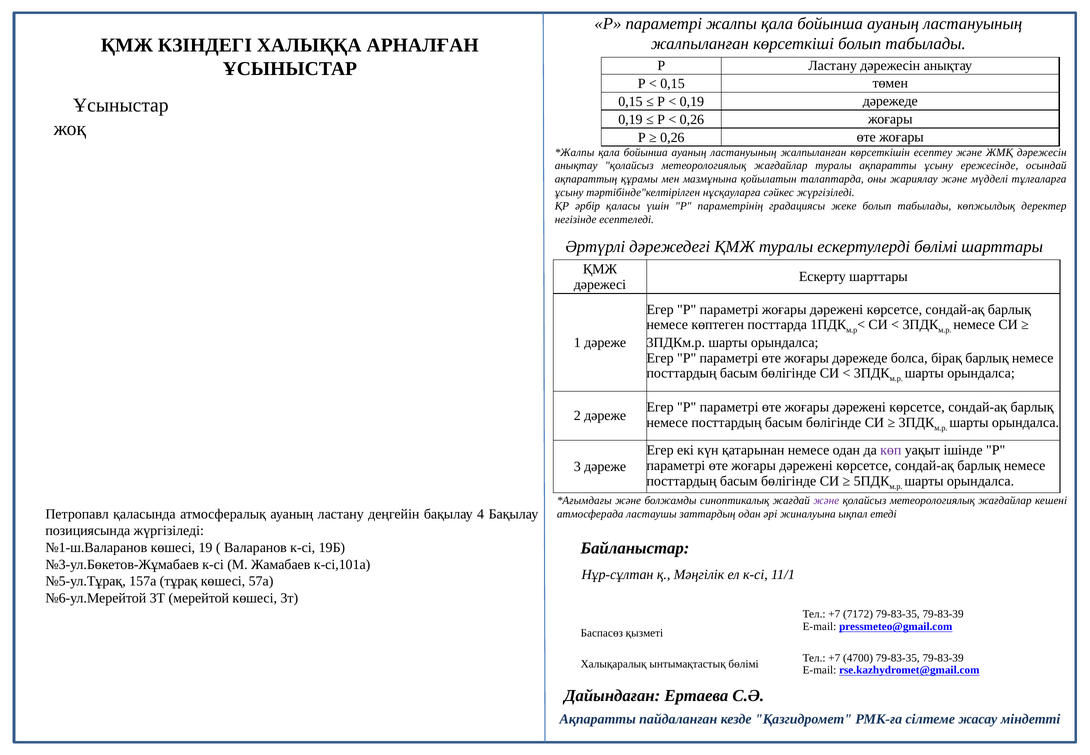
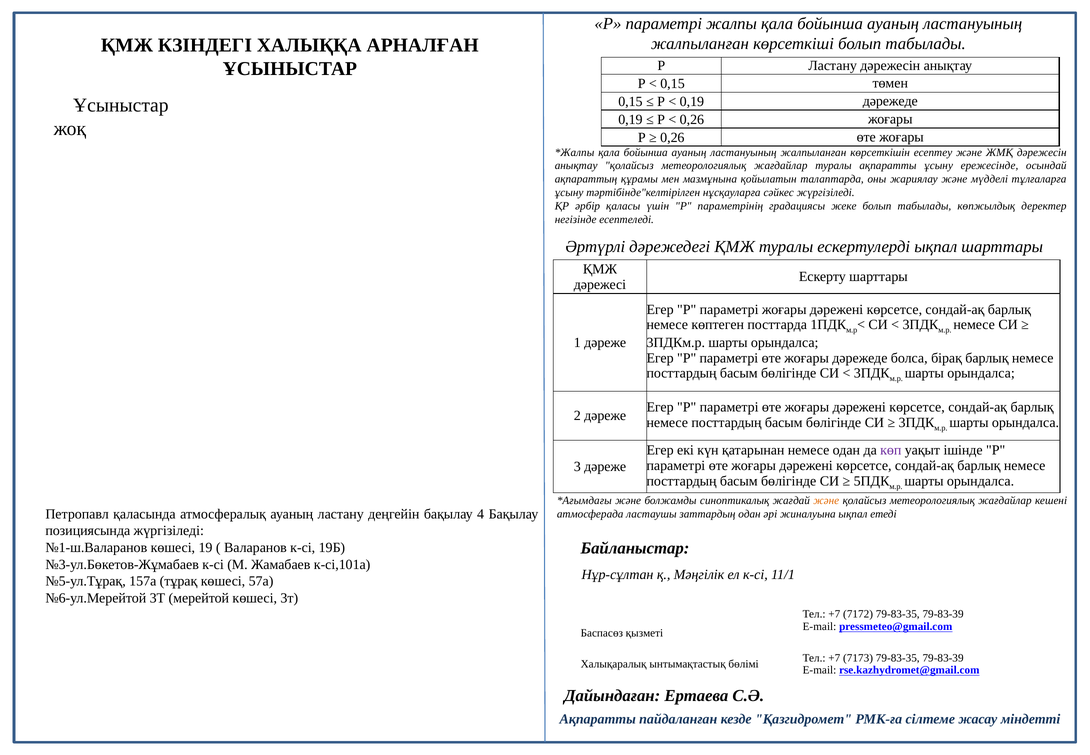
ескертулерді бөлімі: бөлімі -> ықпал (936, 247)
және colour: purple -> orange (826, 500)
4700: 4700 -> 7173 (858, 658)
